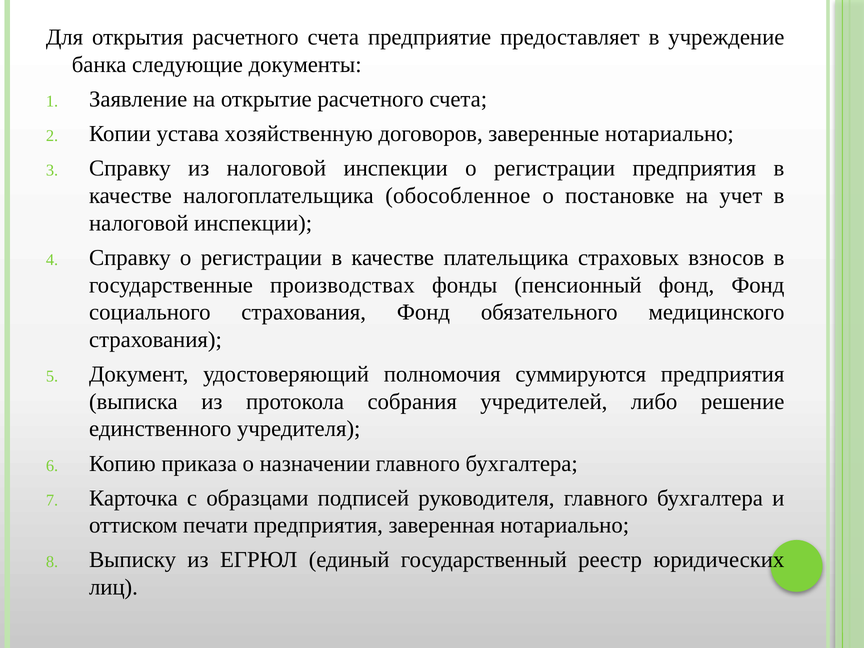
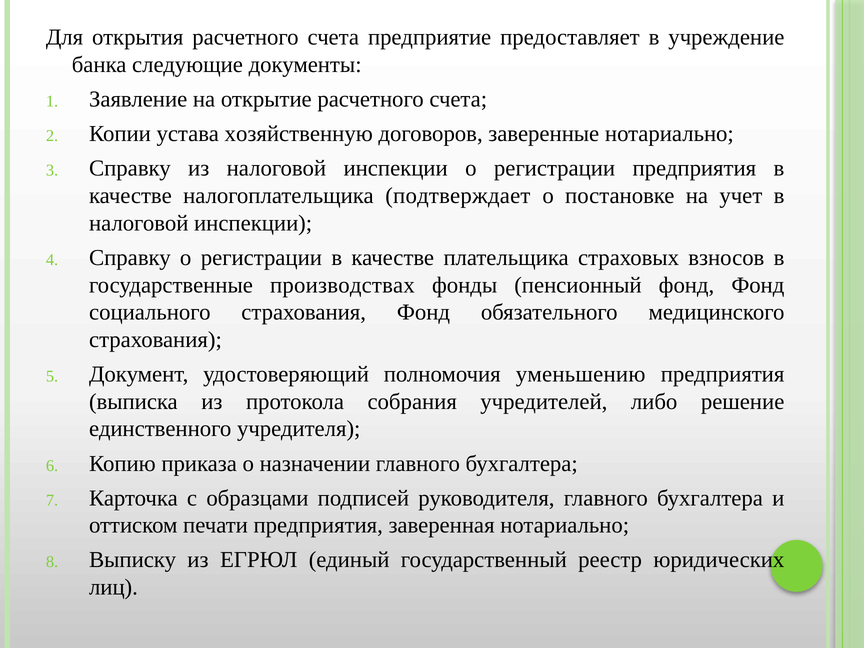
обособленное: обособленное -> подтверждает (458, 196)
суммируются: суммируются -> уменьшению (581, 374)
